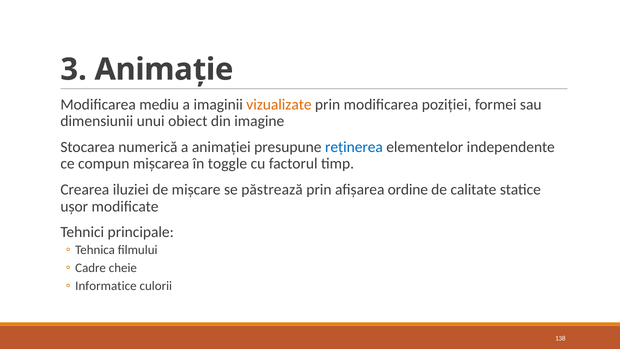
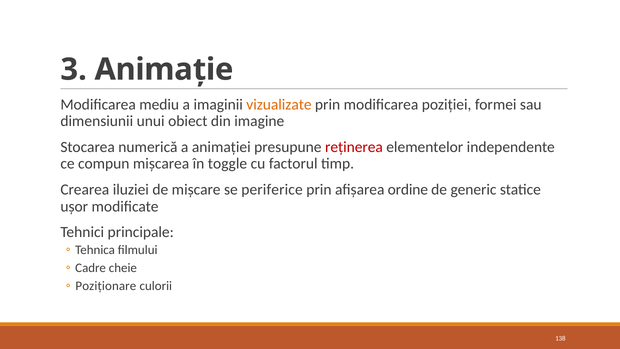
reținerea colour: blue -> red (354, 147)
păstrează: păstrează -> periferice (272, 190)
calitate: calitate -> generic (473, 190)
Informatice: Informatice -> Poziționare (106, 286)
